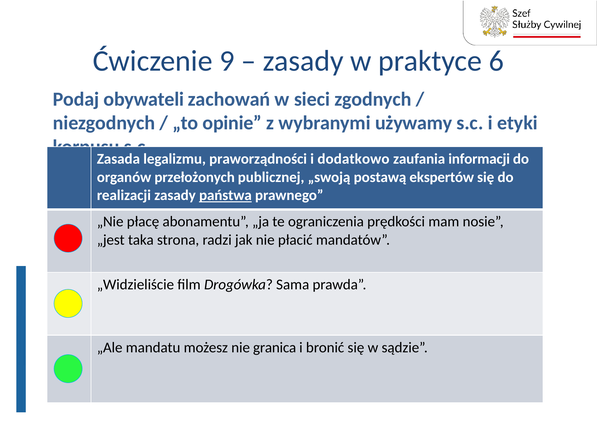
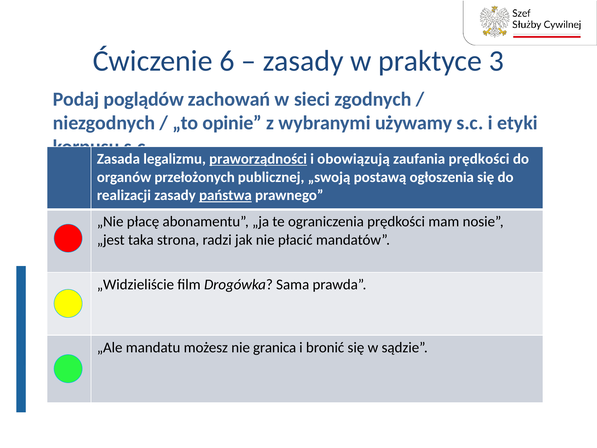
9: 9 -> 6 (227, 61)
6: 6 -> 3 (496, 61)
obywateli: obywateli -> poglądów (144, 99)
praworządności underline: none -> present (258, 159)
dodatkowo: dodatkowo -> obowiązują (353, 159)
zaufania informacji: informacji -> prędkości (479, 159)
ekspertów: ekspertów -> ogłoszenia (442, 177)
